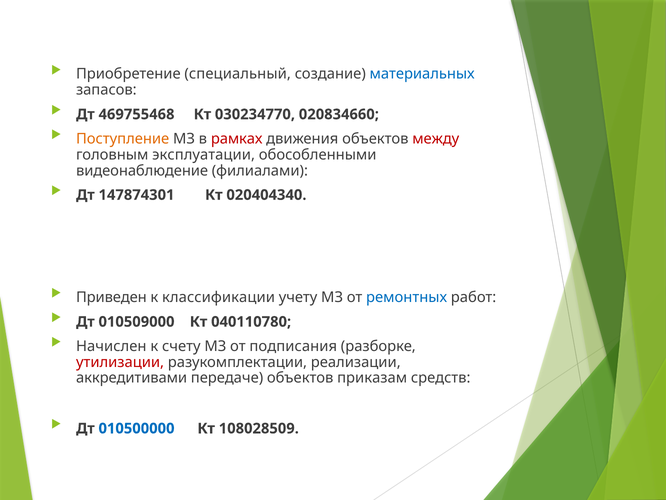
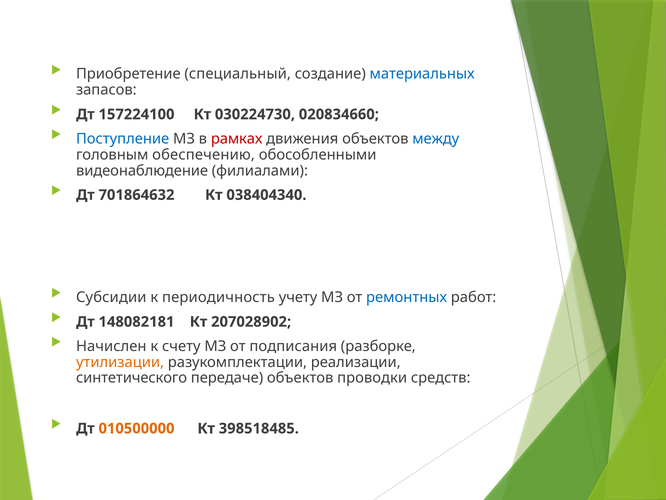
469755468: 469755468 -> 157224100 (137, 114)
030234770: 030234770 -> 030224730 (255, 114)
Поступление colour: orange -> blue (123, 139)
между colour: red -> blue (436, 139)
эксплуатации: эксплуатации -> обеспечению (204, 155)
147874301: 147874301 -> 701864632 (137, 195)
020404340: 020404340 -> 038404340 (266, 195)
Приведен: Приведен -> Субсидии (111, 297)
классификации: классификации -> периодичность (218, 297)
010509000: 010509000 -> 148082181 (137, 322)
040110780: 040110780 -> 207028902 (251, 322)
утилизации colour: red -> orange (120, 362)
аккредитивами: аккредитивами -> синтетического (132, 378)
приказам: приказам -> проводки (372, 378)
010500000 colour: blue -> orange (137, 428)
108028509: 108028509 -> 398518485 (259, 428)
